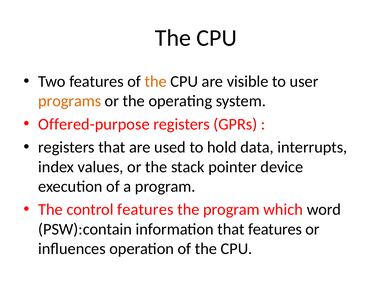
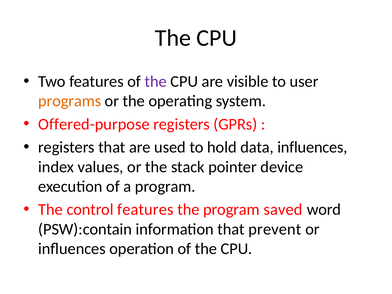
the colour: orange -> purple (156, 82)
data interrupts: interrupts -> influences (312, 147)
which: which -> saved (283, 210)
that features: features -> prevent (275, 229)
